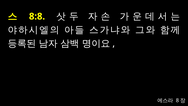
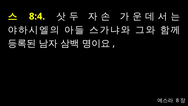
8:8: 8:8 -> 8:4 (37, 16)
